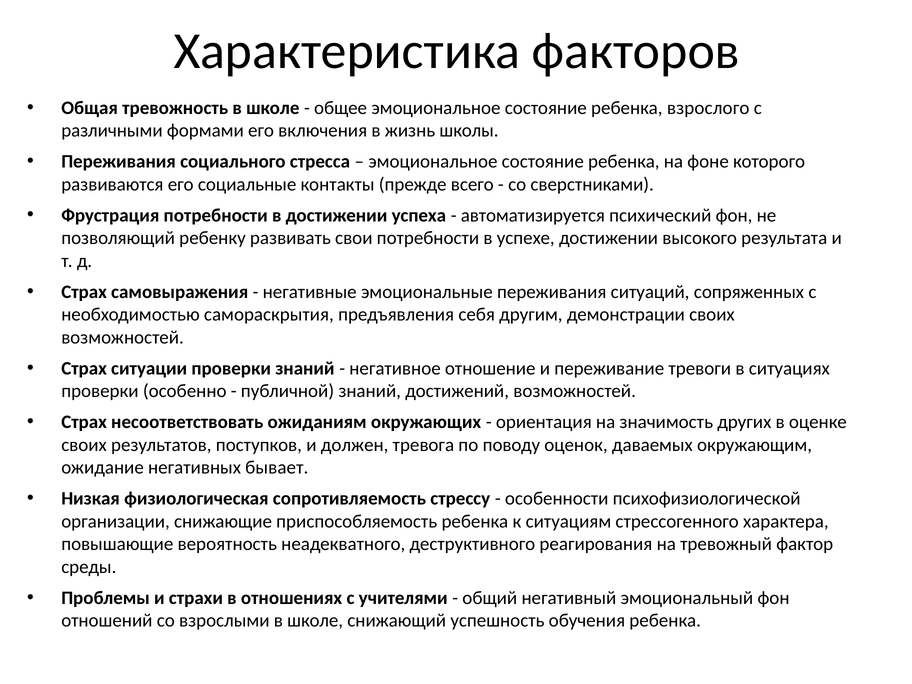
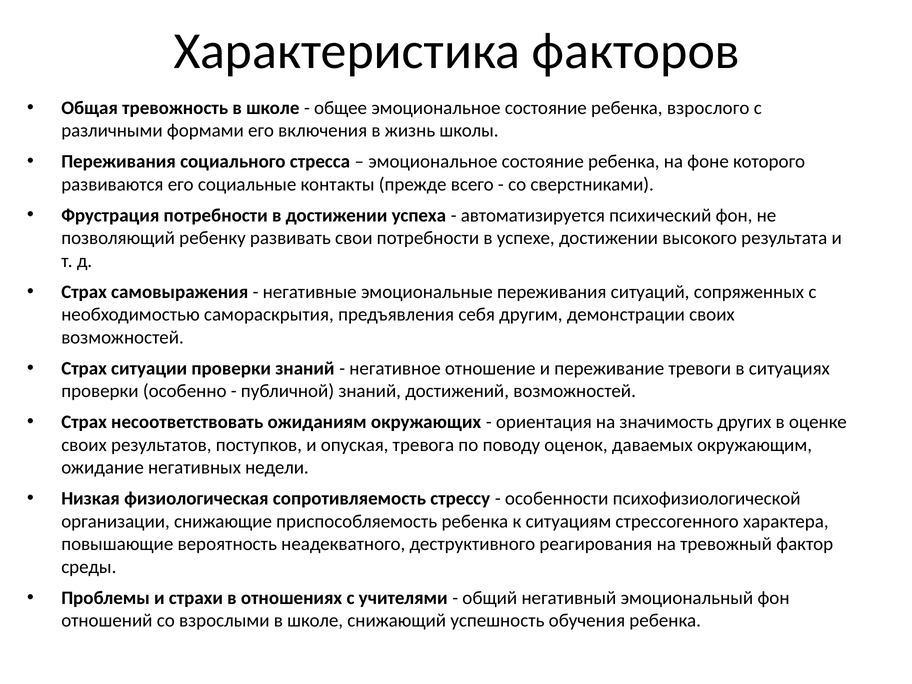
должен: должен -> опуская (355, 445)
бывает: бывает -> недели (277, 468)
